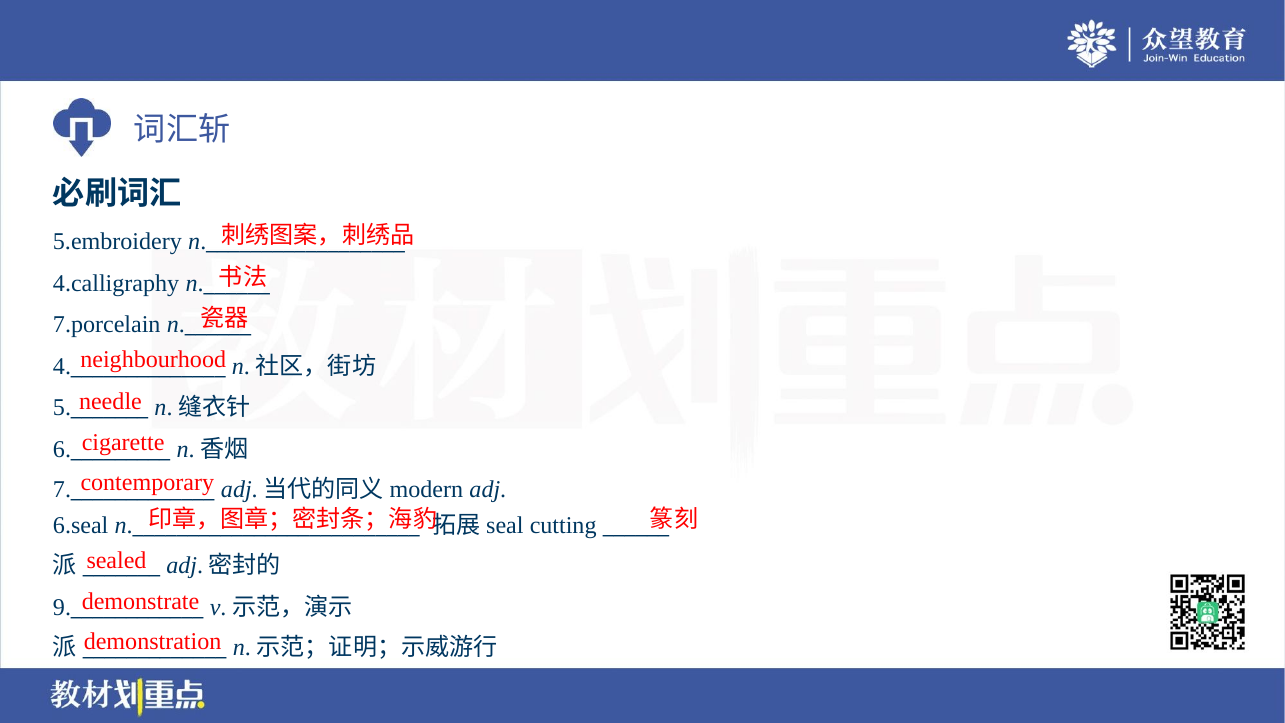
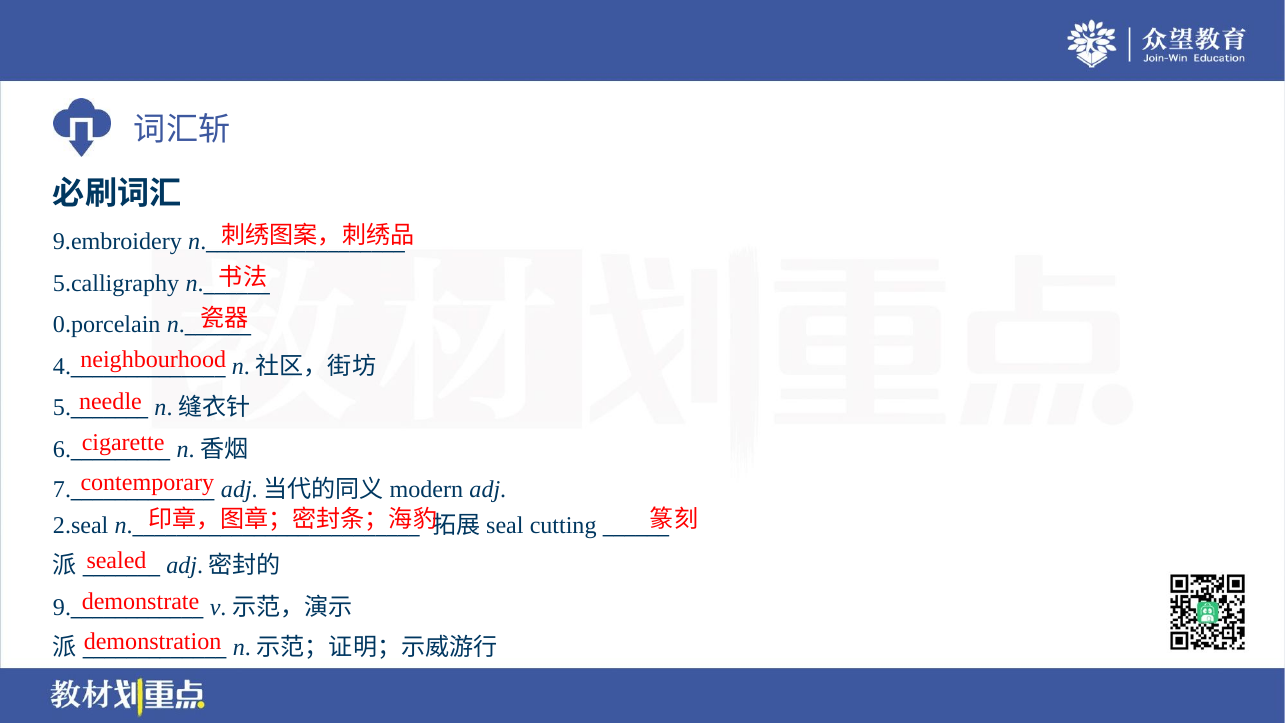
5.embroidery: 5.embroidery -> 9.embroidery (117, 242)
4.calligraphy: 4.calligraphy -> 5.calligraphy (116, 283)
7.porcelain: 7.porcelain -> 0.porcelain (107, 325)
6.seal: 6.seal -> 2.seal (81, 526)
